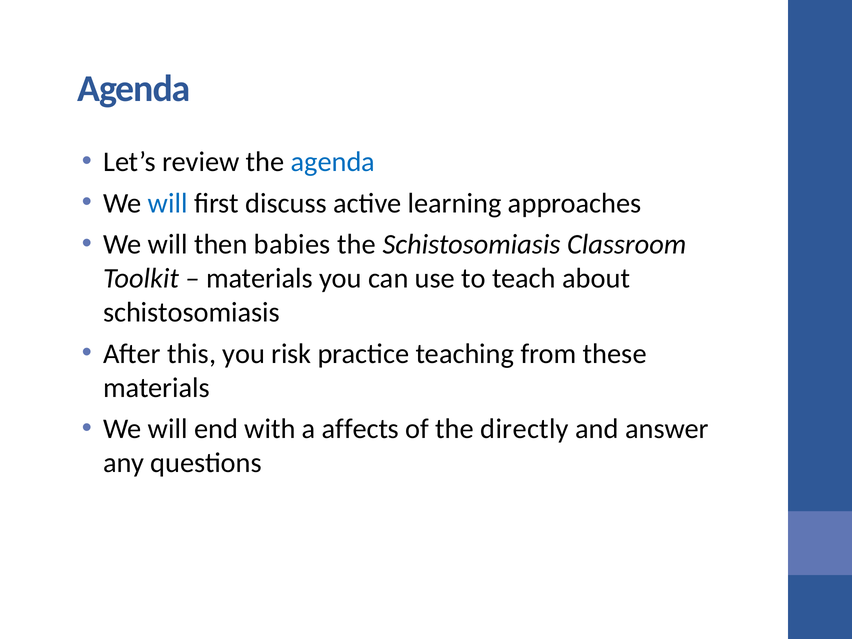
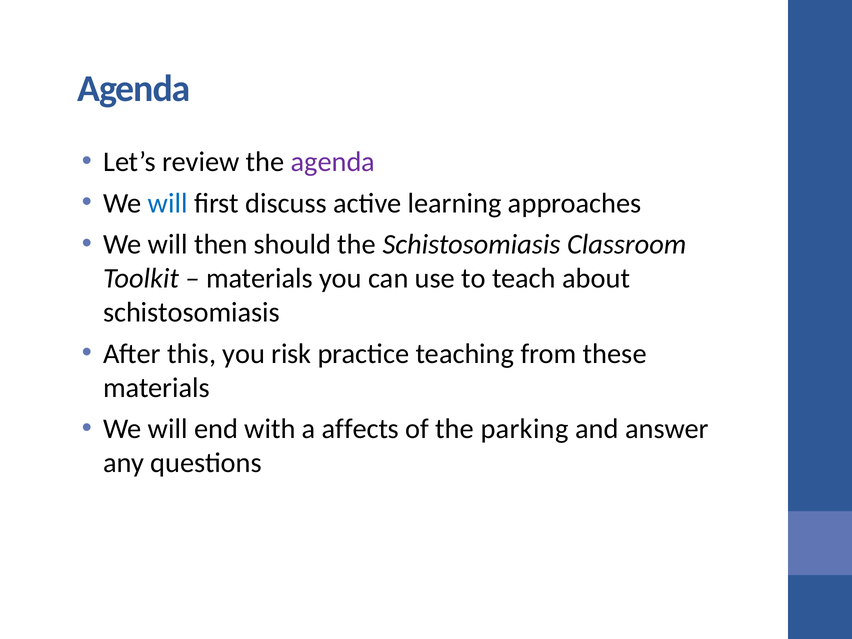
agenda colour: blue -> purple (333, 162)
babies: babies -> should (292, 244)
directly: directly -> parking (525, 429)
